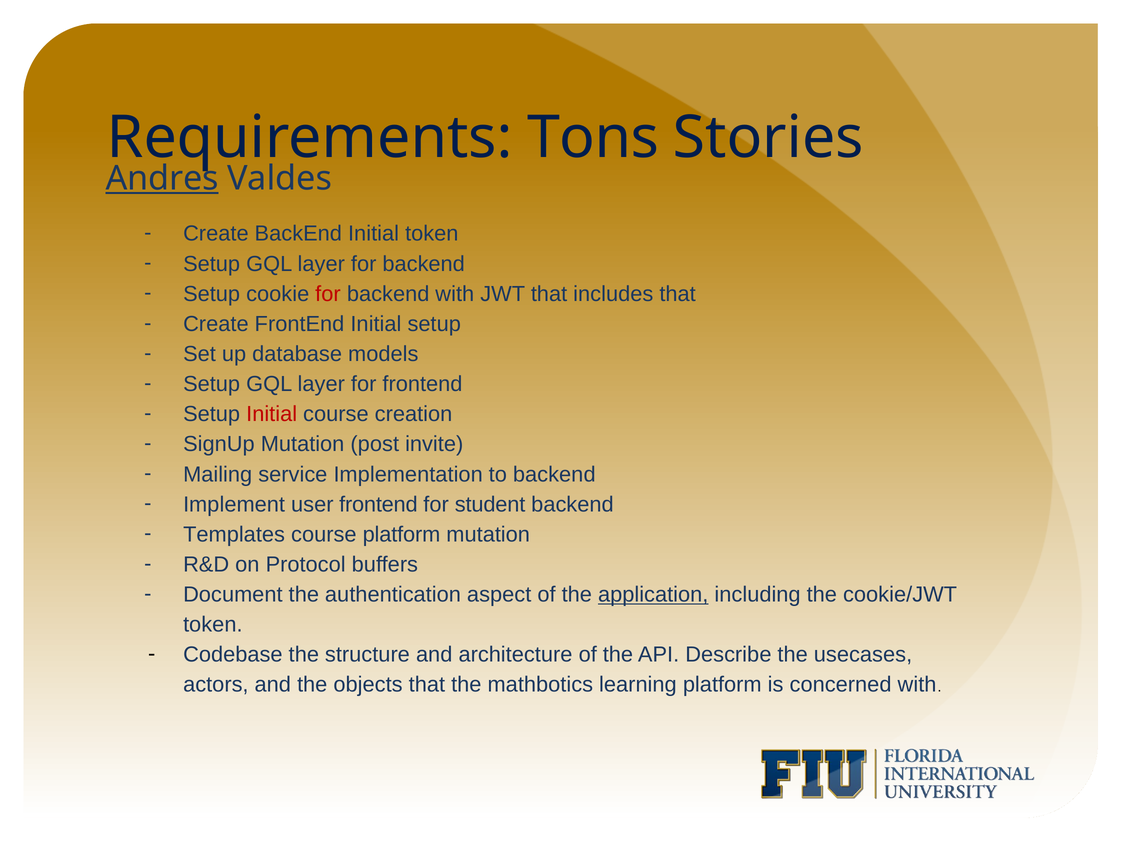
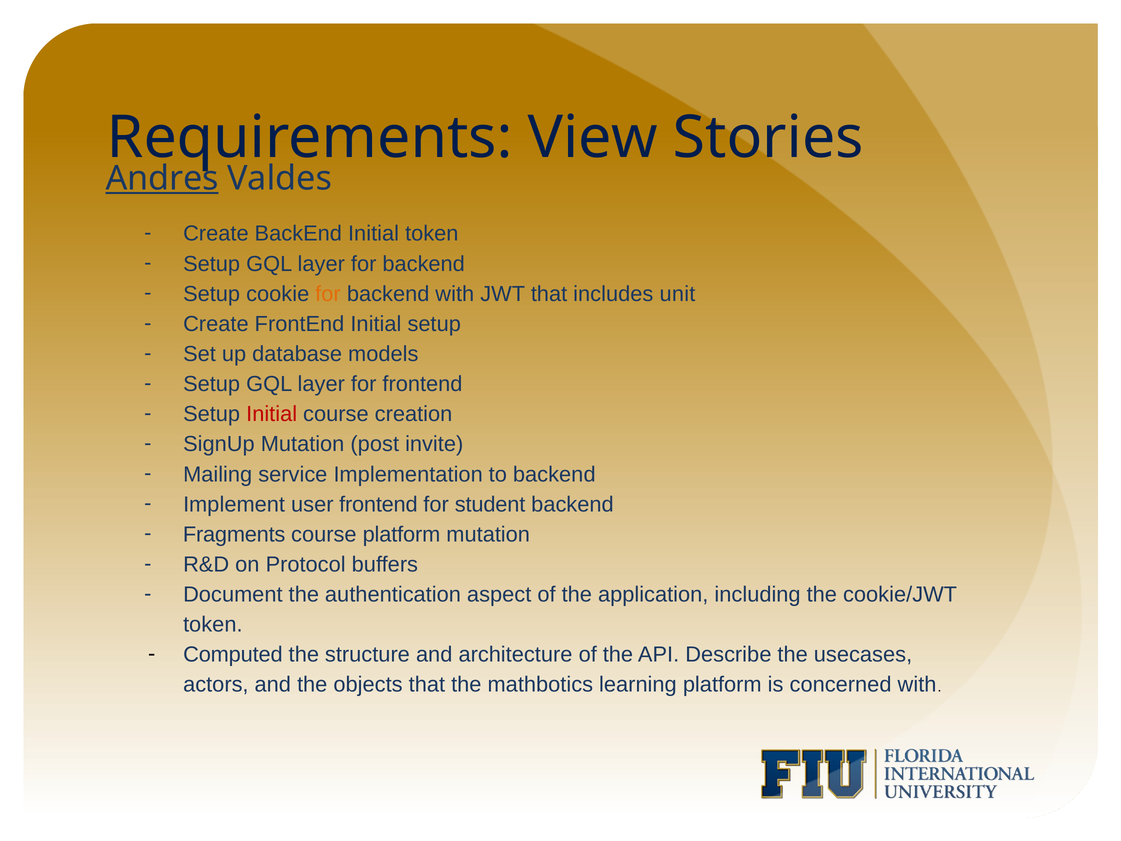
Tons: Tons -> View (593, 138)
for colour: red -> orange (328, 294)
includes that: that -> unit (677, 294)
Templates: Templates -> Fragments (234, 534)
application underline: present -> none (653, 594)
Codebase: Codebase -> Computed (233, 655)
